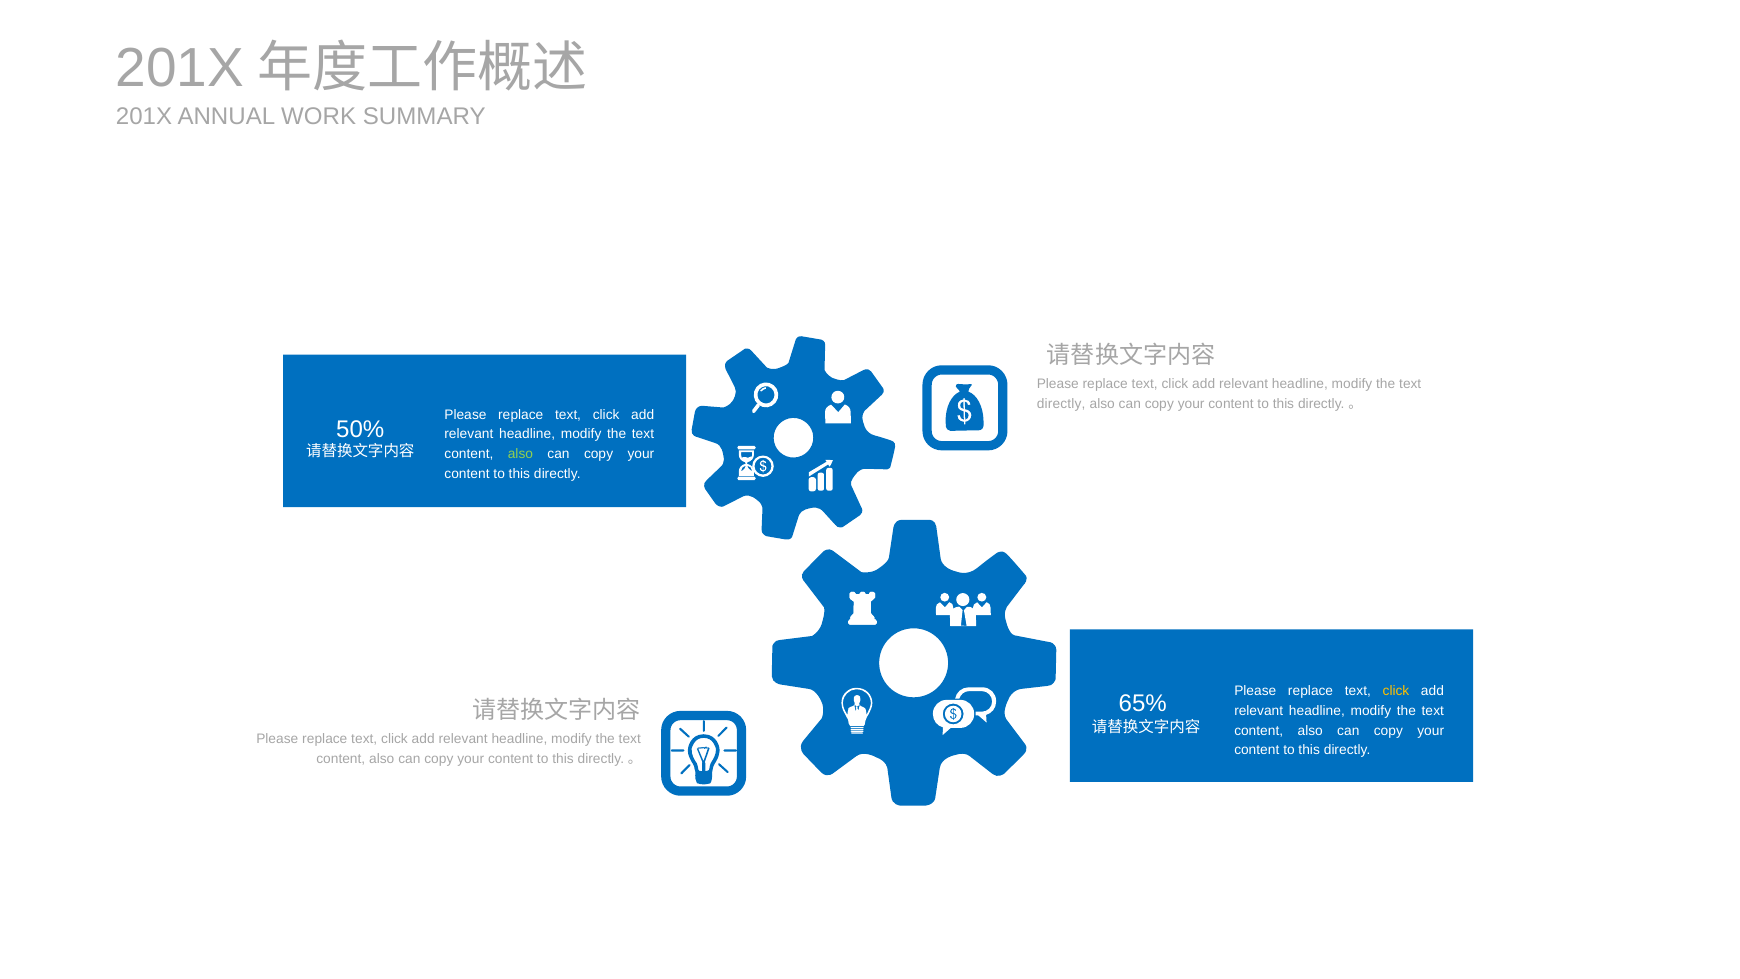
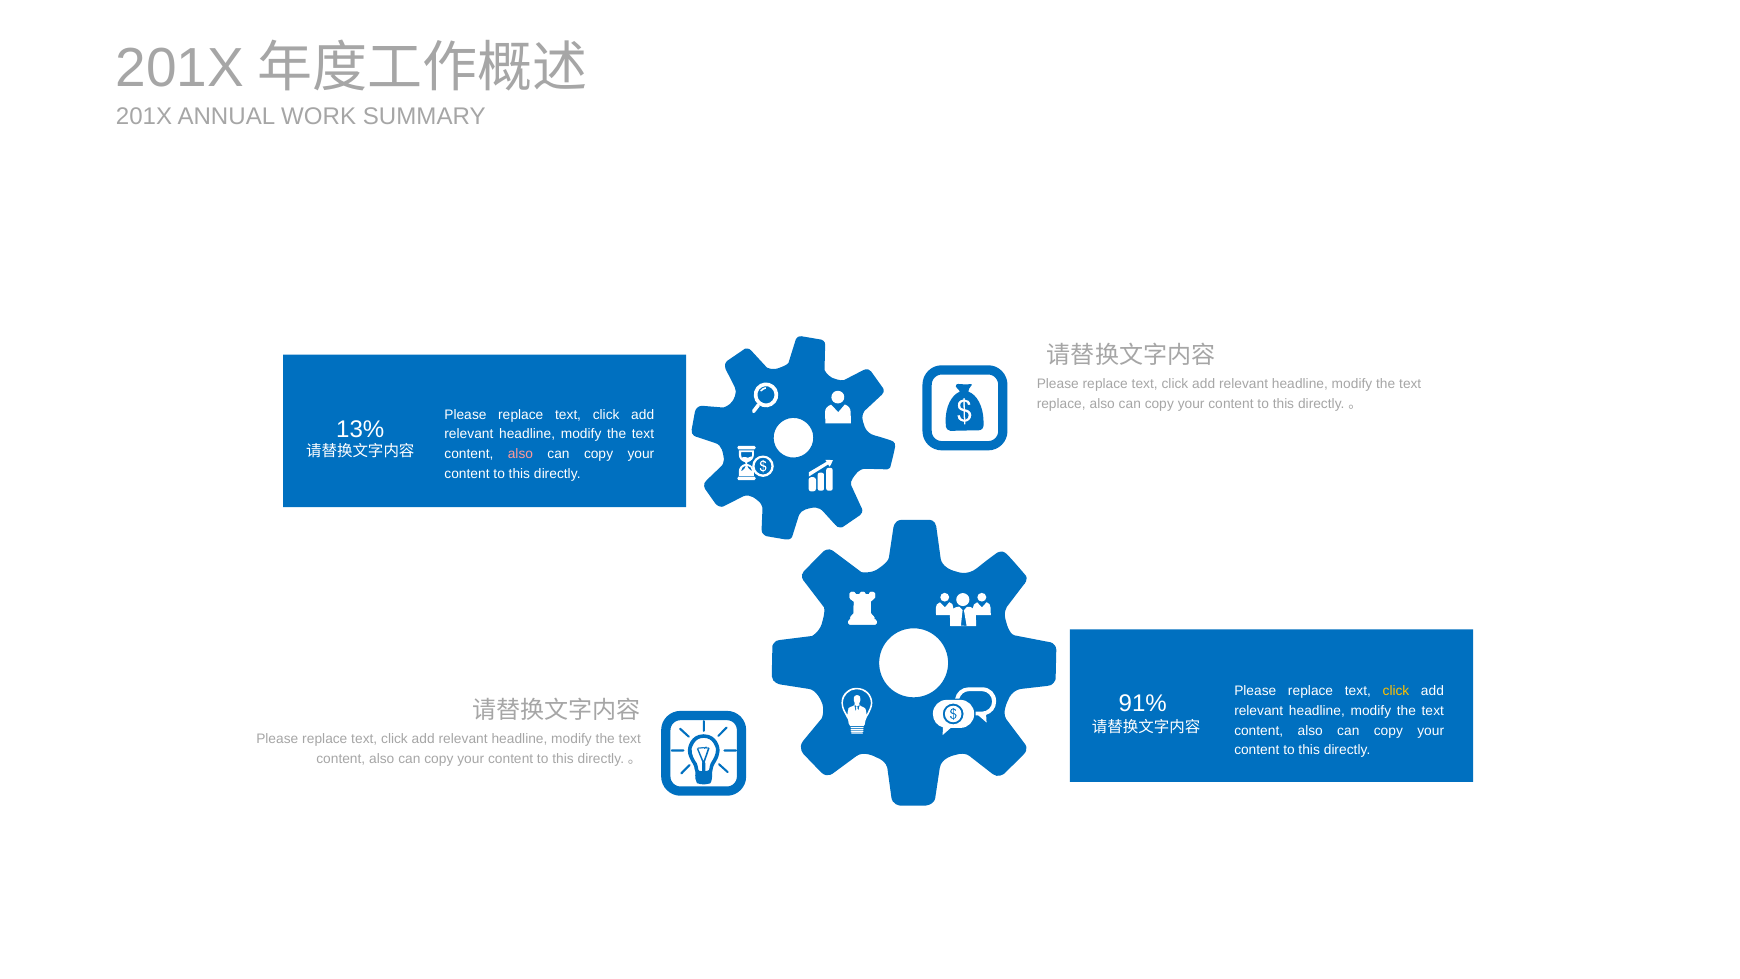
directly: directly -> replace (1061, 403)
50%: 50% -> 13% (360, 429)
also colour: light green -> pink (520, 454)
65%: 65% -> 91% (1143, 703)
